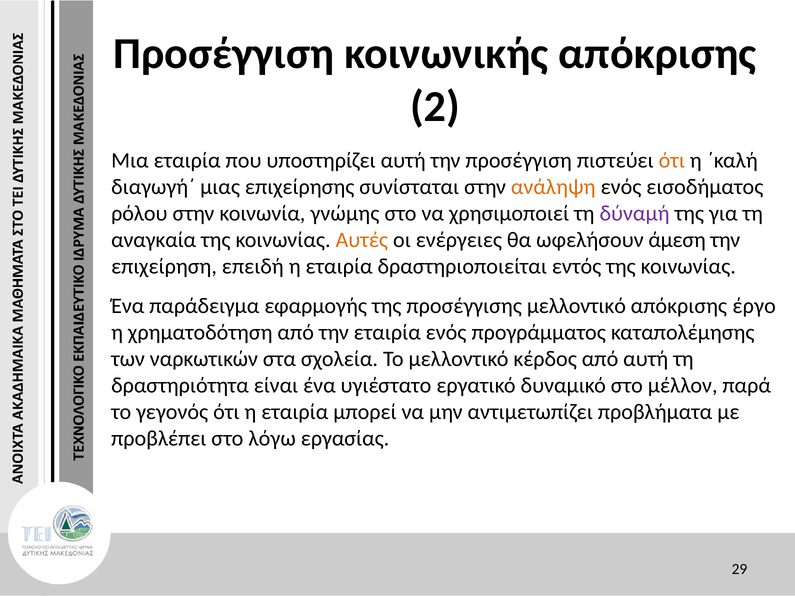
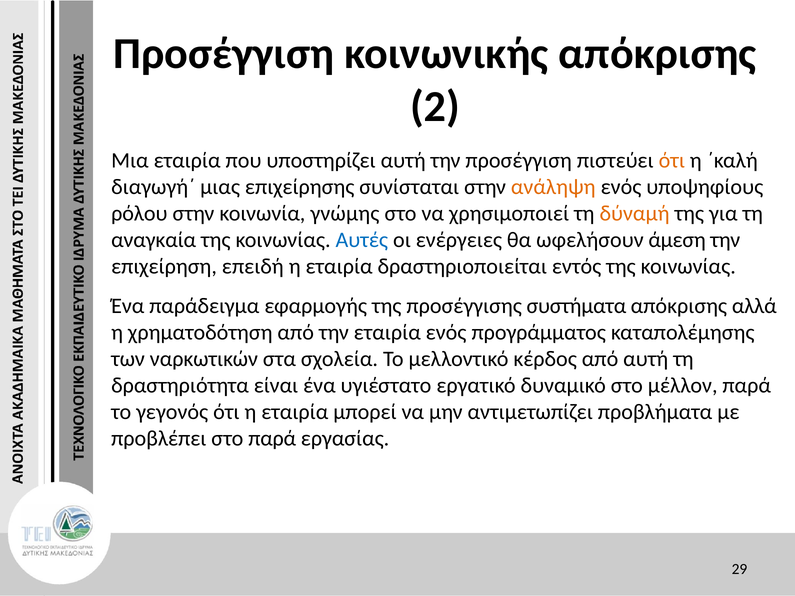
εισοδήματος: εισοδήματος -> υποψηφίους (705, 187)
δύναμή colour: purple -> orange (635, 213)
Αυτές colour: orange -> blue (362, 240)
προσέγγισης μελλοντικό: μελλοντικό -> συστήματα (576, 306)
έργο: έργο -> αλλά (754, 306)
στο λόγω: λόγω -> παρά (272, 439)
